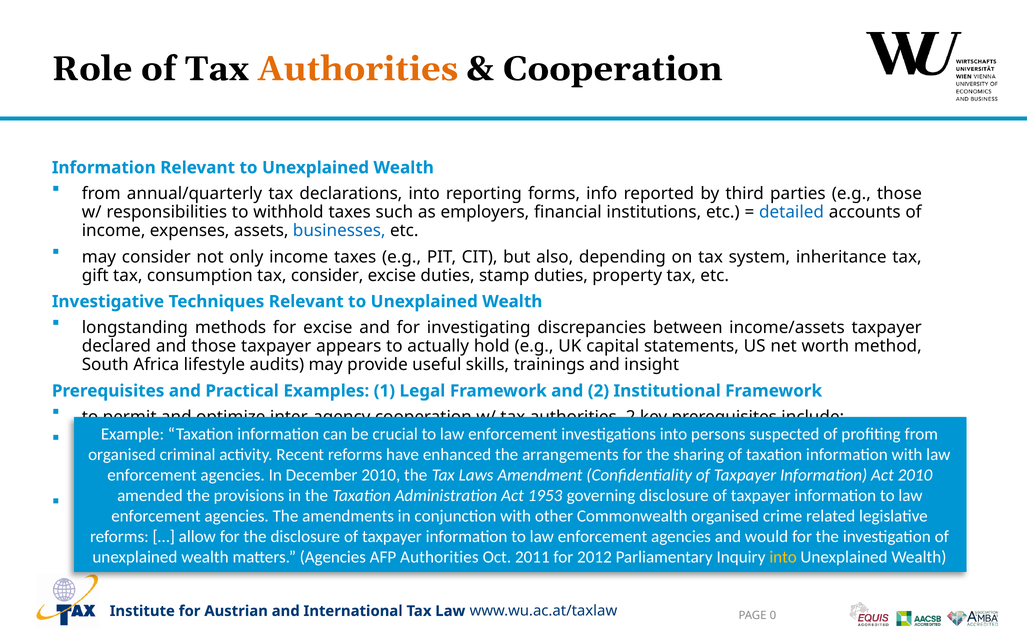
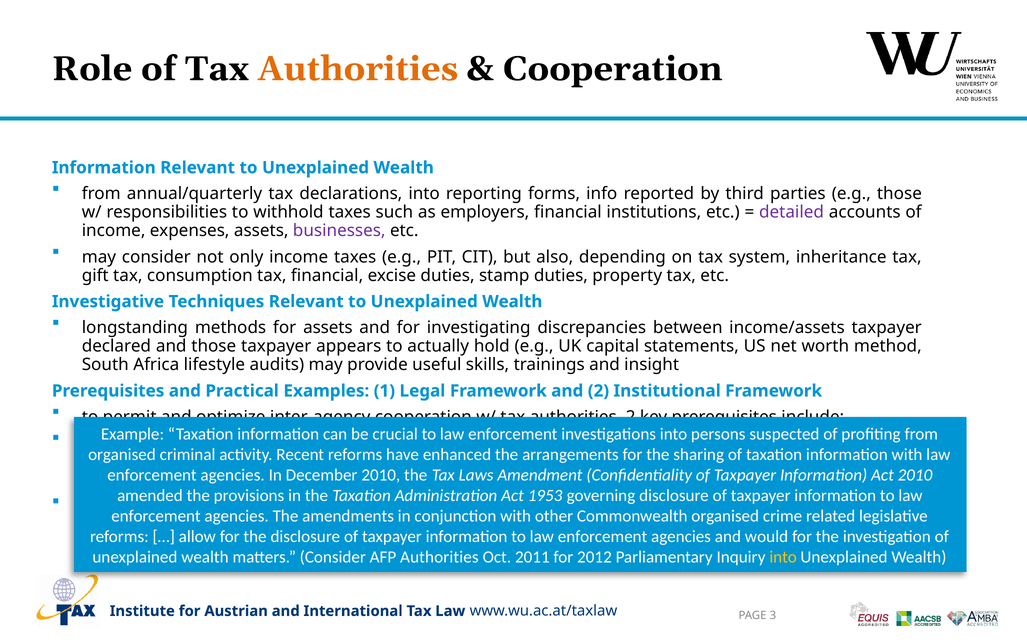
detailed colour: blue -> purple (792, 212)
businesses colour: blue -> purple (339, 231)
tax consider: consider -> financial (327, 275)
for excise: excise -> assets (328, 328)
matters Agencies: Agencies -> Consider (333, 557)
0: 0 -> 3 (773, 615)
